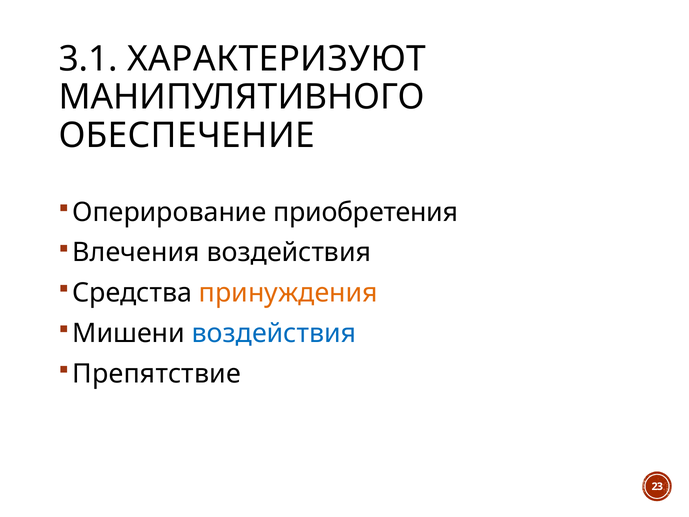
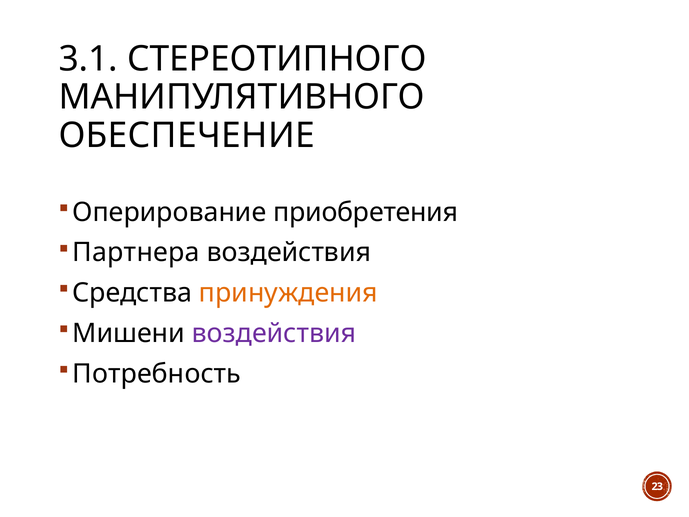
ХАРАКТЕРИЗУЮТ: ХАРАКТЕРИЗУЮТ -> СТЕРЕОТИПНОГО (277, 59)
Влечения: Влечения -> Партнера (136, 252)
воздействия colour: blue -> purple (274, 333)
Препятствие: Препятствие -> Потребность (157, 374)
